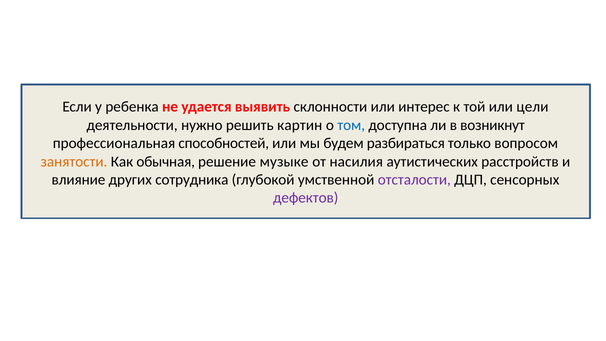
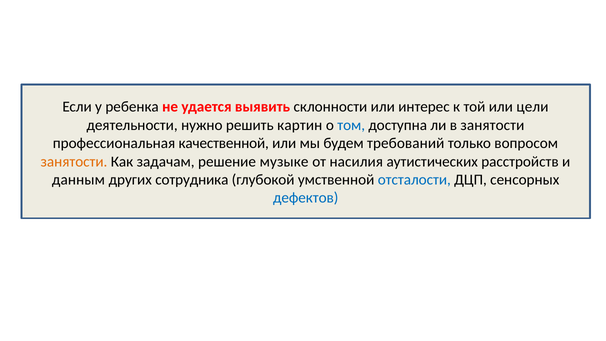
в возникнут: возникнут -> занятости (492, 125)
способностей: способностей -> качественной (224, 143)
разбираться: разбираться -> требований (406, 143)
обычная: обычная -> задачам (166, 161)
влияние: влияние -> данным (78, 180)
отсталости colour: purple -> blue (414, 180)
дефектов colour: purple -> blue (306, 198)
